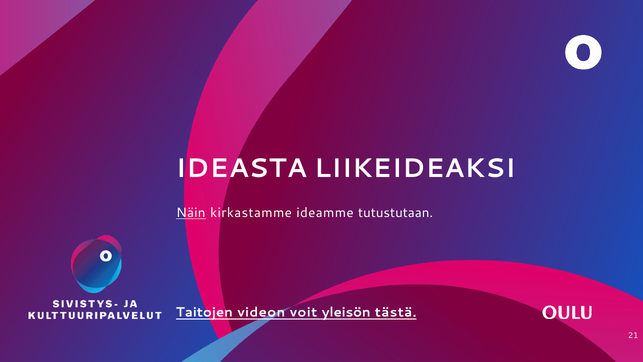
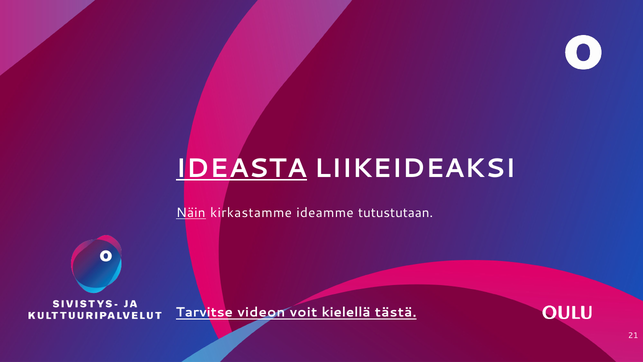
IDEASTA underline: none -> present (241, 168)
Taitojen: Taitojen -> Tarvitse (204, 312)
yleisön: yleisön -> kielellä (346, 312)
